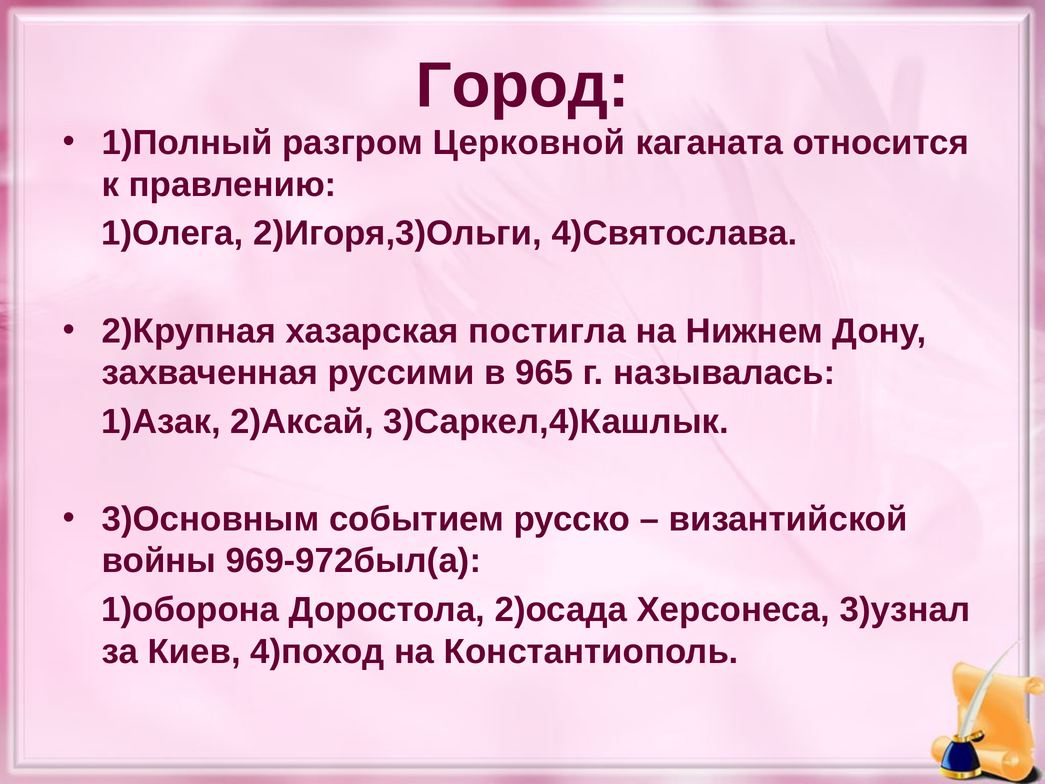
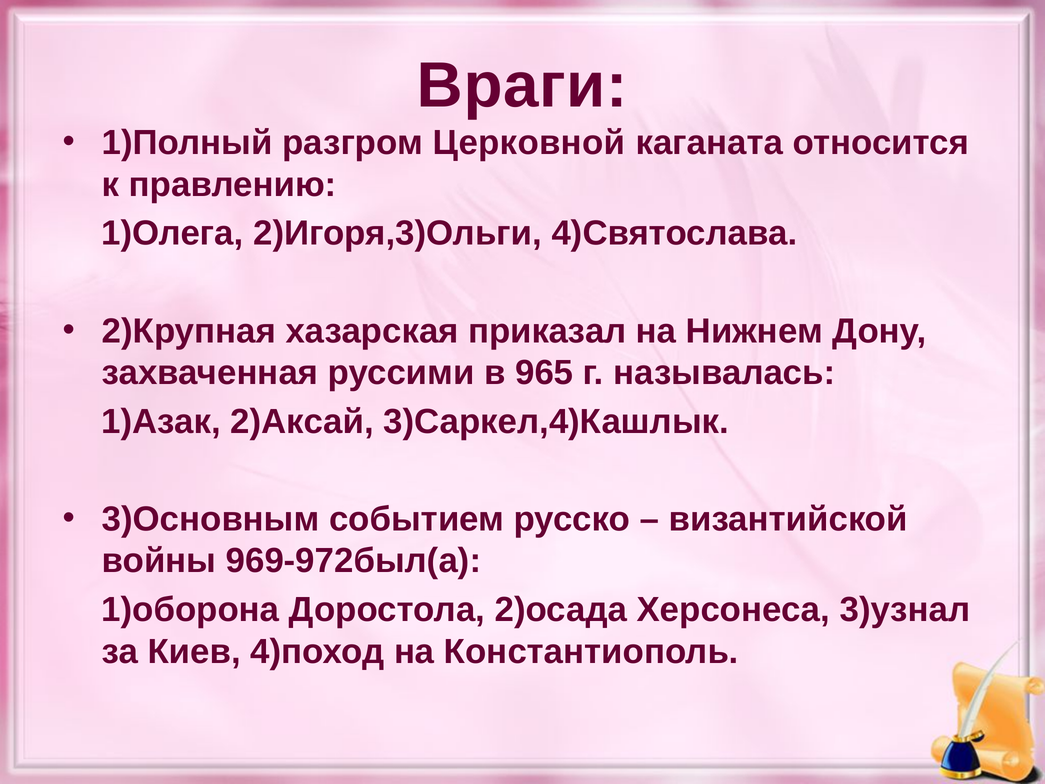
Город: Город -> Враги (522, 85)
постигла: постигла -> приказал (547, 331)
